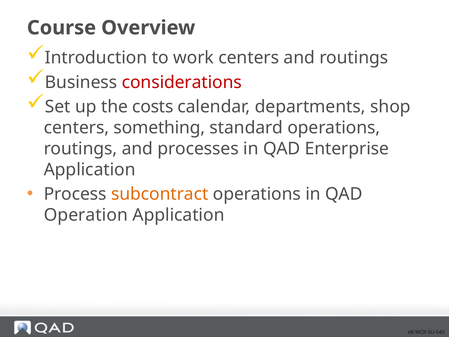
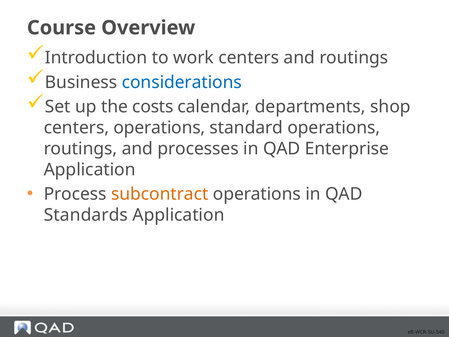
considerations colour: red -> blue (182, 82)
centers something: something -> operations (159, 128)
Operation: Operation -> Standards (86, 215)
